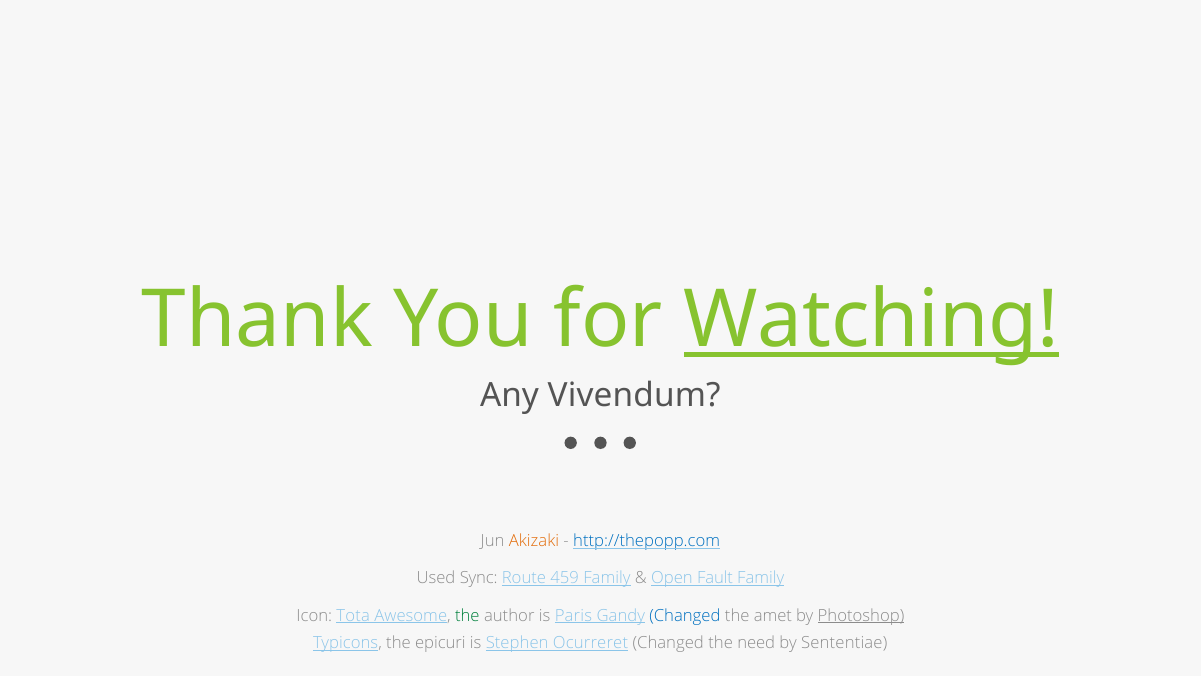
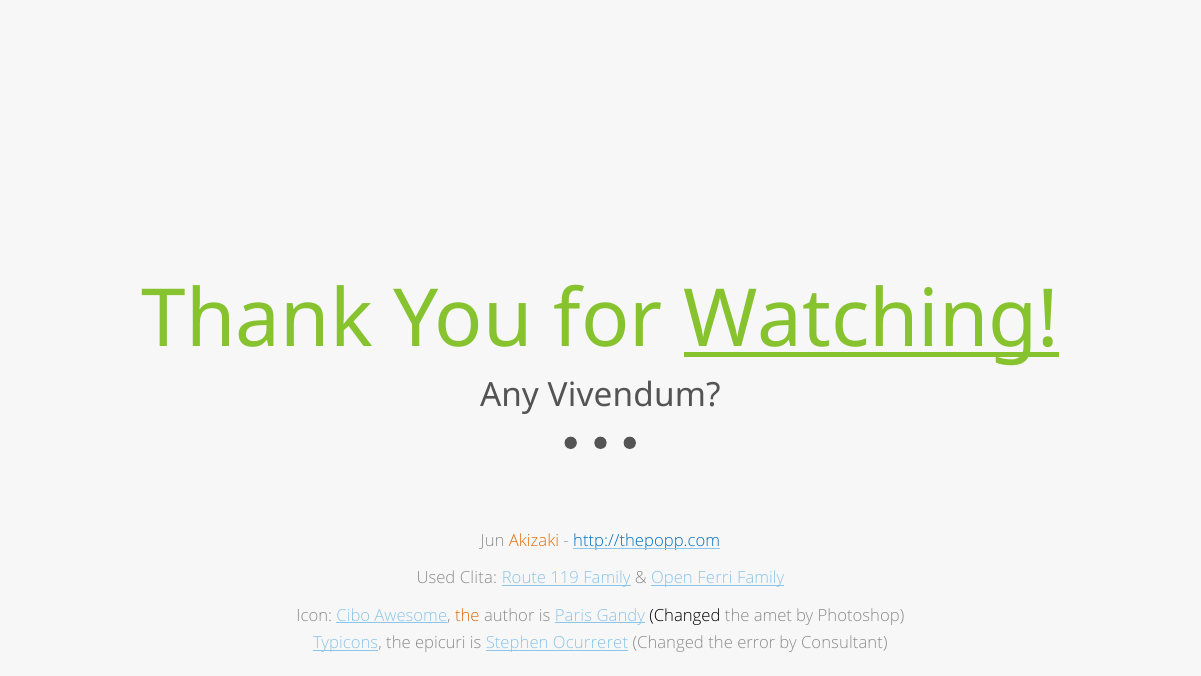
Sync: Sync -> Clita (479, 578)
459: 459 -> 119 (565, 578)
Fault: Fault -> Ferri (715, 578)
Tota: Tota -> Cibo (353, 615)
the colour: green -> orange (467, 615)
Changed colour: blue -> black (685, 615)
Photoshop underline: present -> none (861, 615)
need: need -> error (756, 642)
Sententiae: Sententiae -> Consultant (844, 642)
